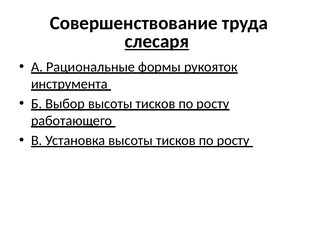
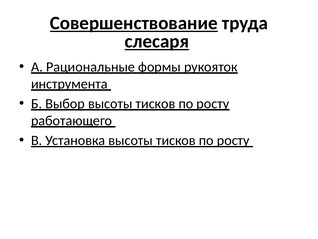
Совершенствование underline: none -> present (134, 23)
